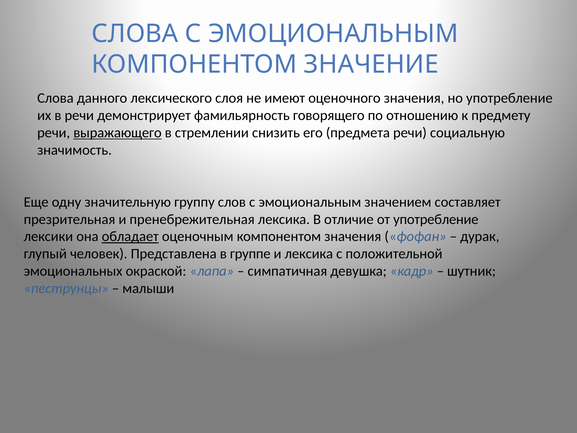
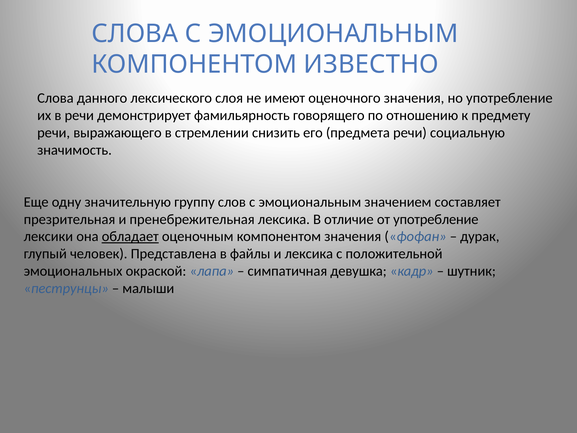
ЗНАЧЕНИЕ: ЗНАЧЕНИЕ -> ИЗВЕСТНО (371, 64)
выражающего underline: present -> none (117, 133)
группе: группе -> файлы (250, 254)
